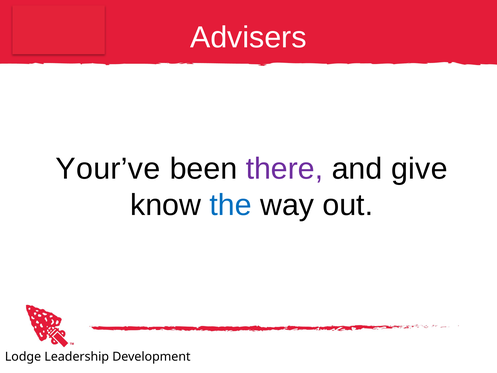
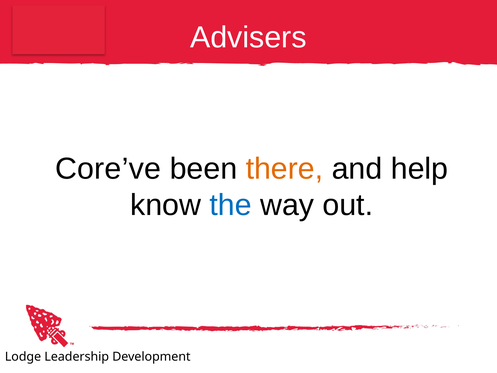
Your’ve: Your’ve -> Core’ve (108, 169)
there colour: purple -> orange (284, 169)
give: give -> help (419, 169)
